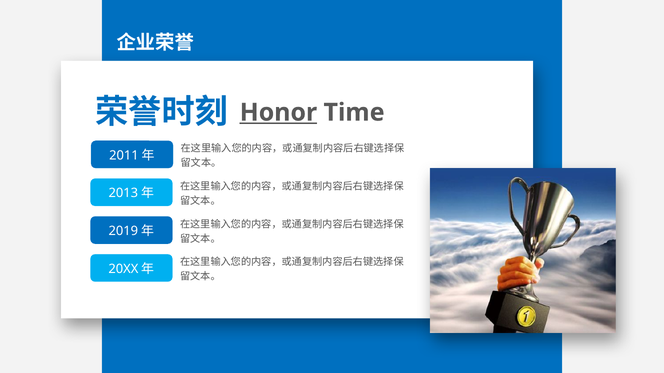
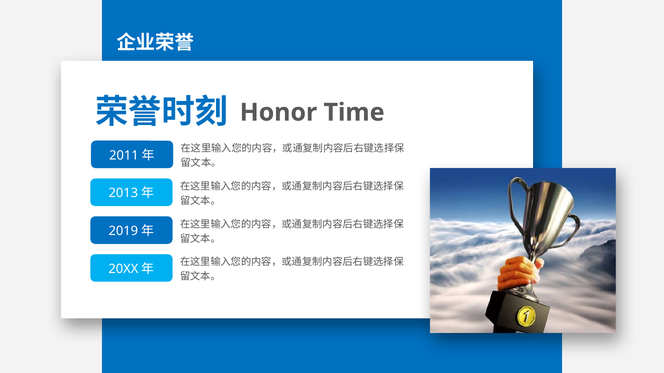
Honor underline: present -> none (278, 113)
